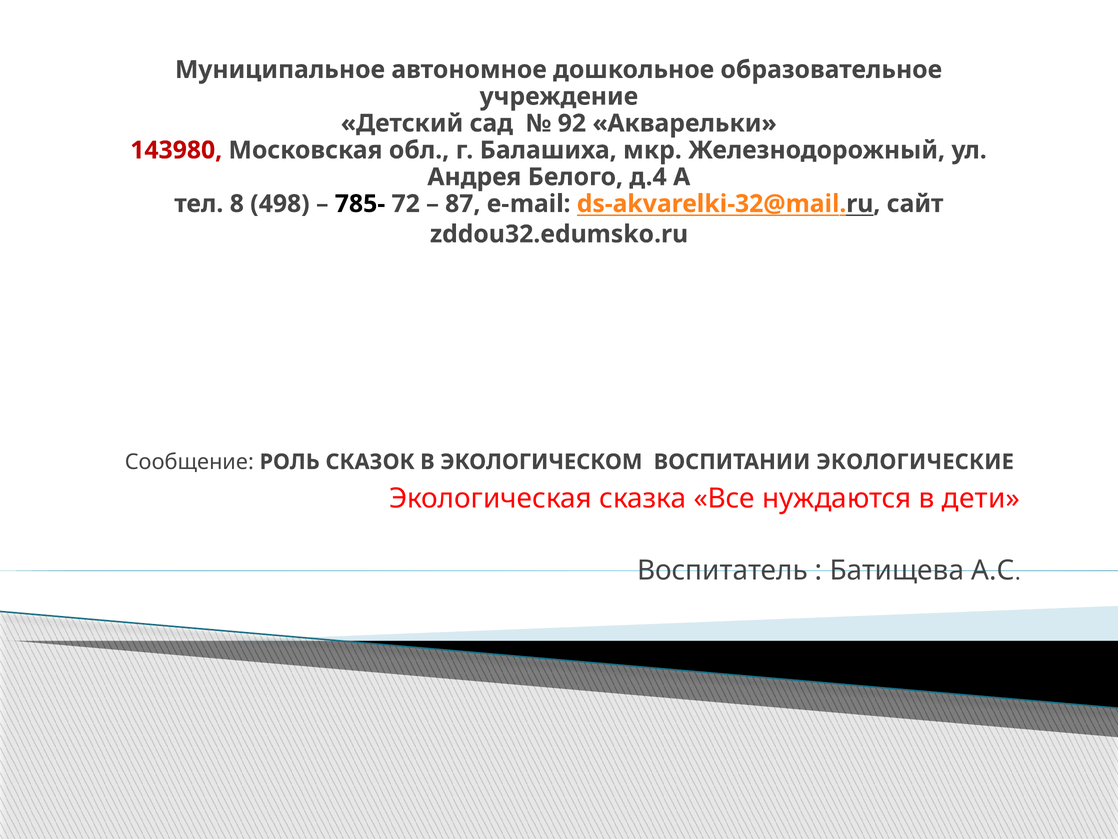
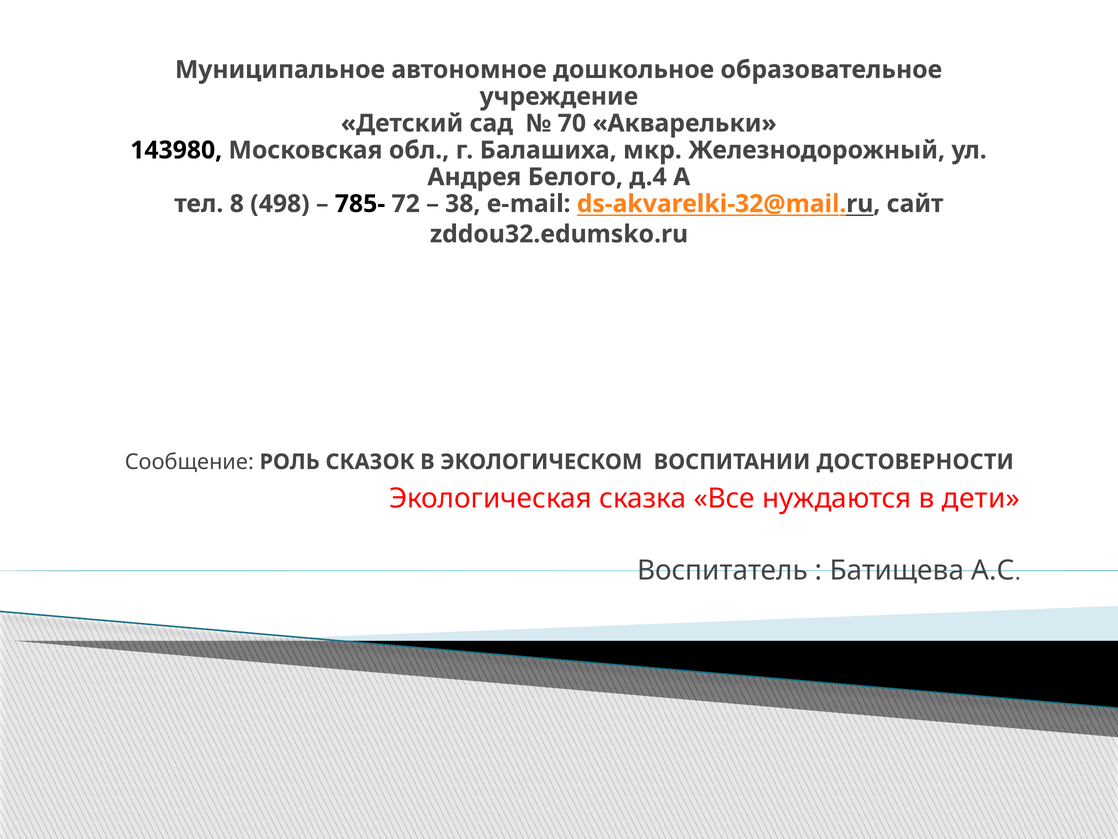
92: 92 -> 70 (572, 123)
143980 colour: red -> black (176, 150)
87: 87 -> 38 (463, 204)
ЭКОЛОГИЧЕСКИЕ: ЭКОЛОГИЧЕСКИЕ -> ДОСТОВЕРНОСТИ (915, 462)
